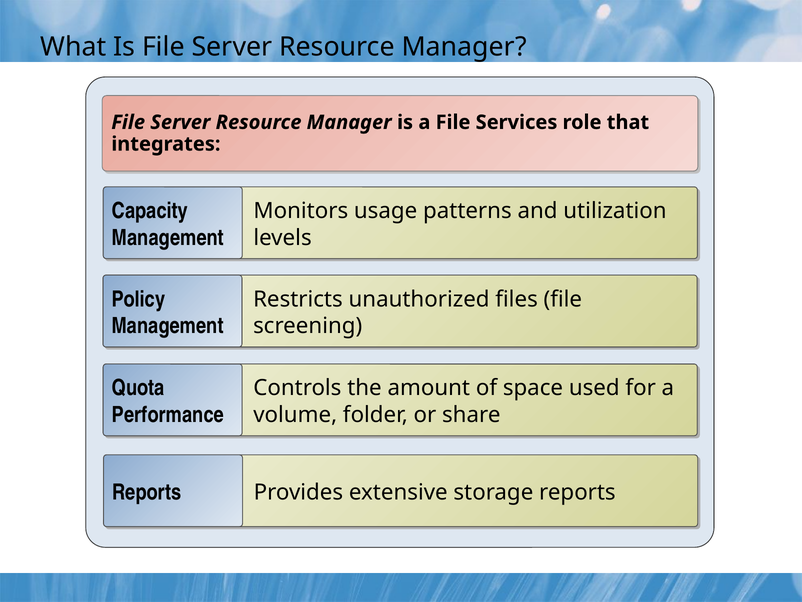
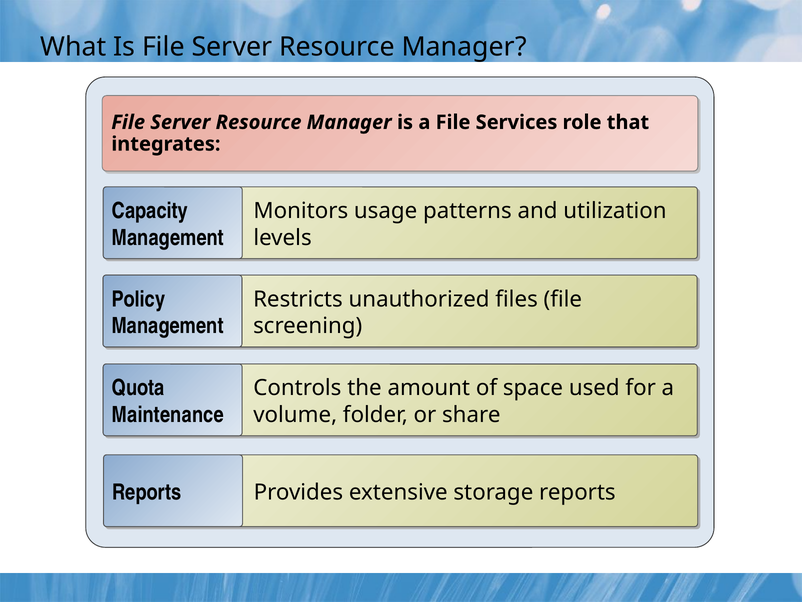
Performance: Performance -> Maintenance (168, 414)
